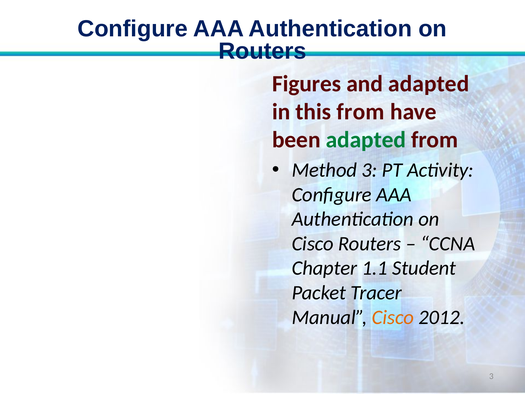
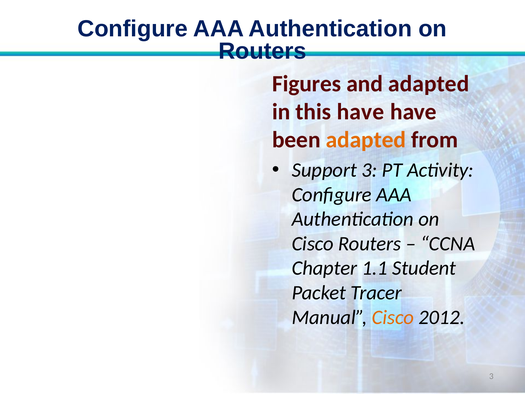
this from: from -> have (361, 112)
adapted colour: green -> orange (366, 140)
Method: Method -> Support (324, 170)
